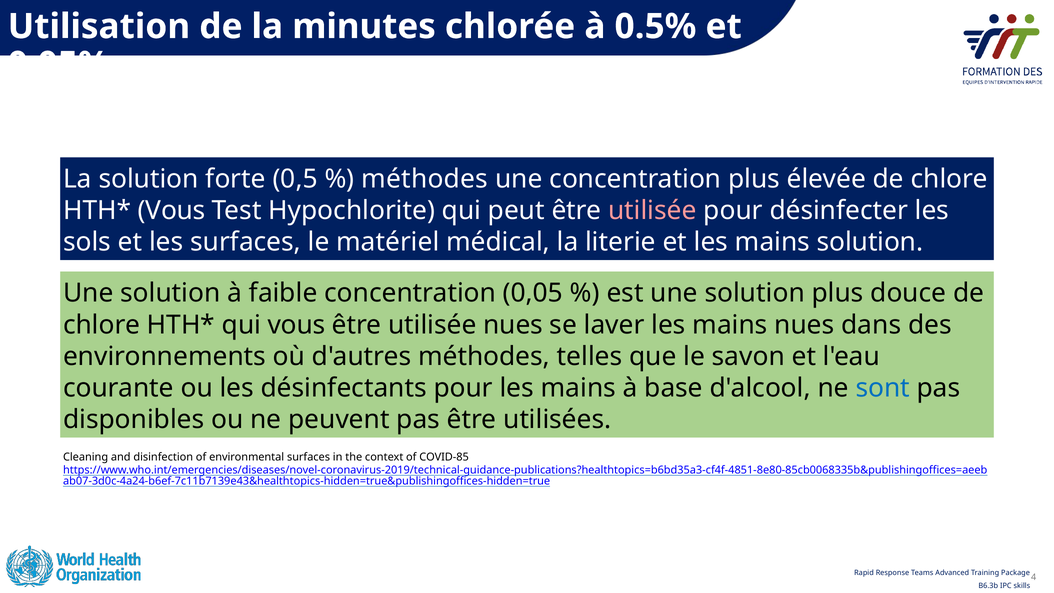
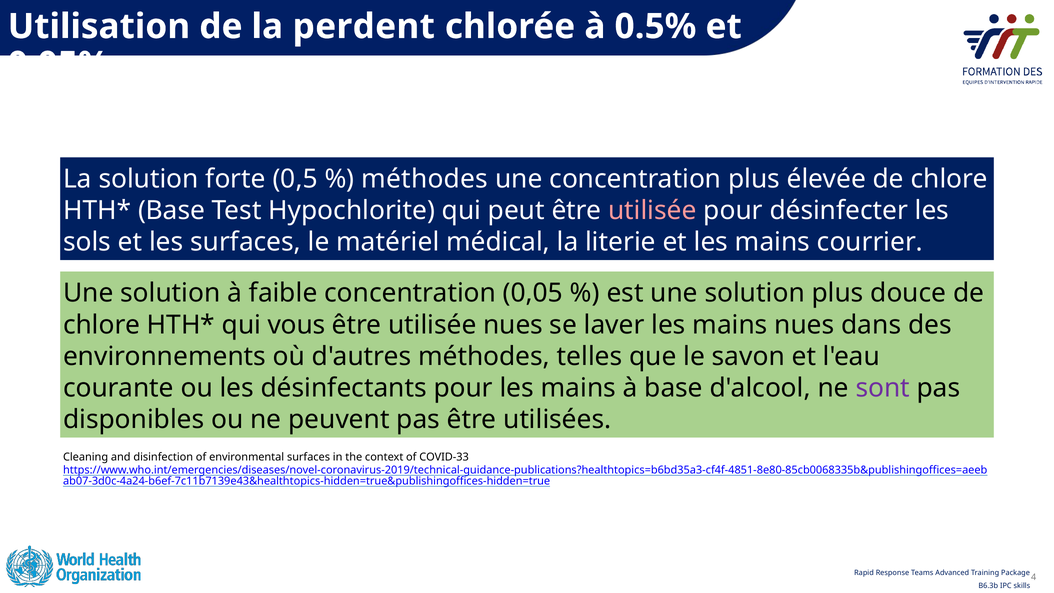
minutes: minutes -> perdent (364, 26)
Vous: Vous -> Base (172, 210)
mains solution: solution -> courrier (870, 242)
sont colour: blue -> purple (883, 388)
COVID-85: COVID-85 -> COVID-33 (444, 457)
